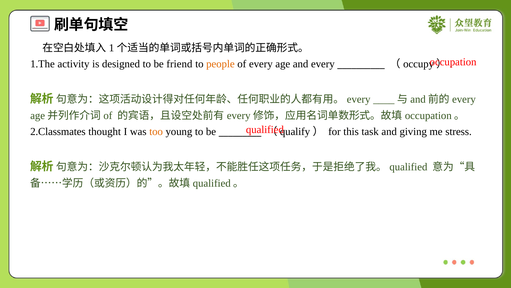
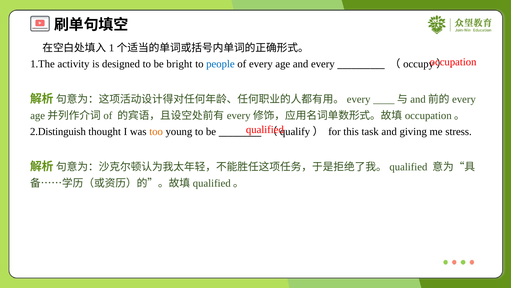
friend: friend -> bright (179, 64)
people colour: orange -> blue (220, 64)
2.Classmates: 2.Classmates -> 2.Distinguish (58, 131)
